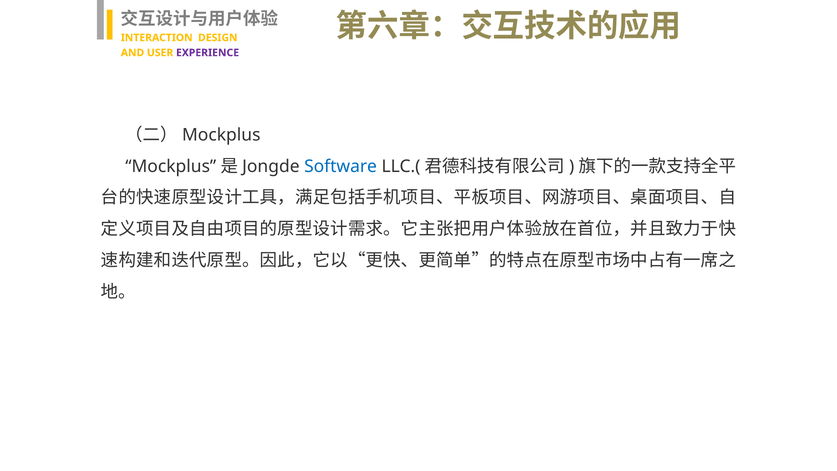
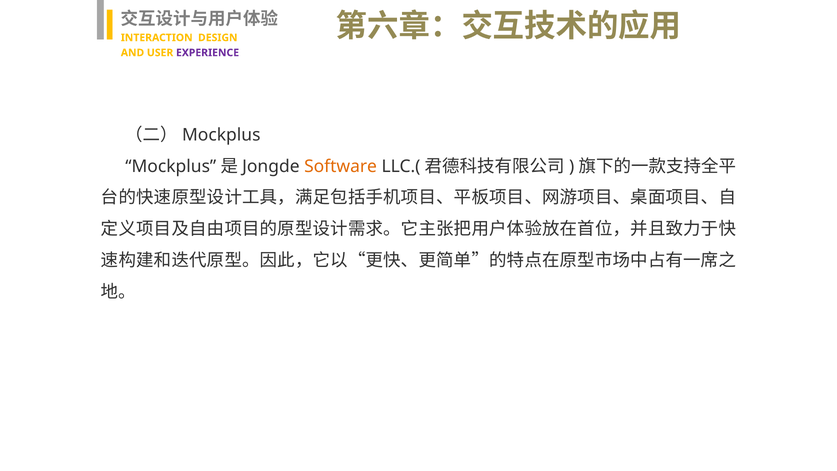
Software colour: blue -> orange (341, 166)
